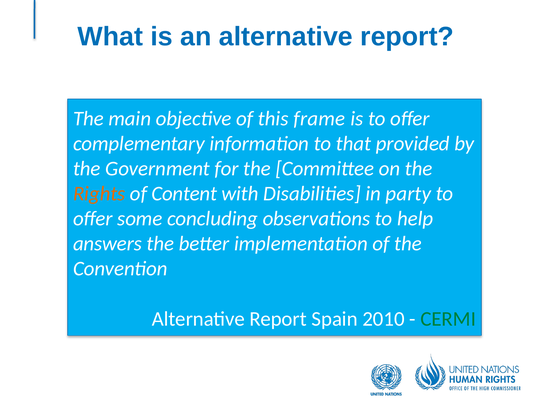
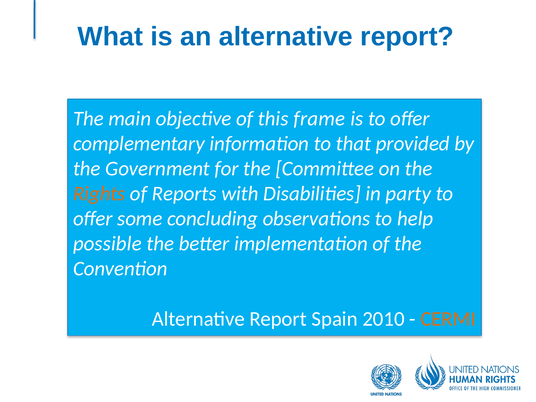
Content: Content -> Reports (184, 194)
answers: answers -> possible (107, 244)
CERMI colour: green -> orange (448, 319)
